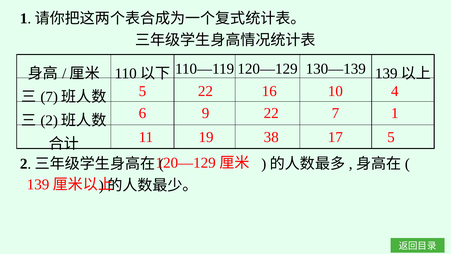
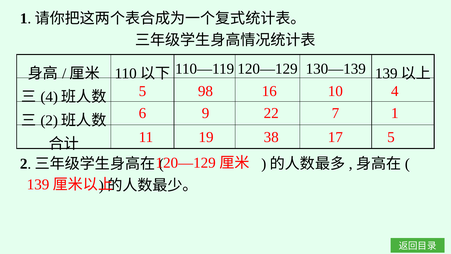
5 22: 22 -> 98 (205, 91)
7: 7 -> 4 (49, 97)
